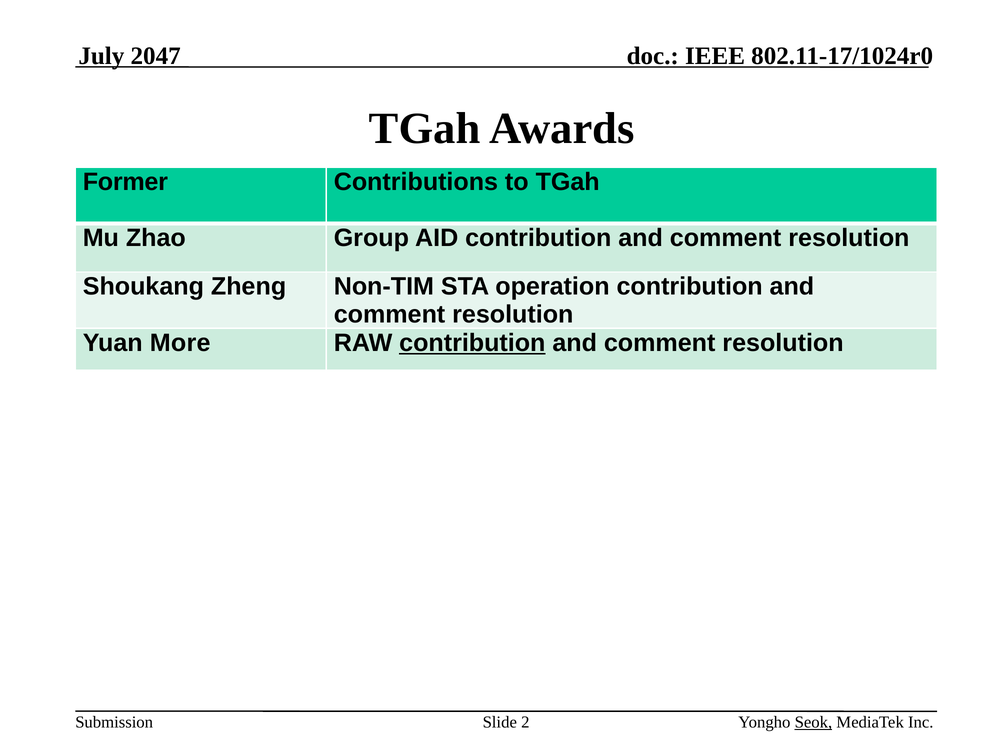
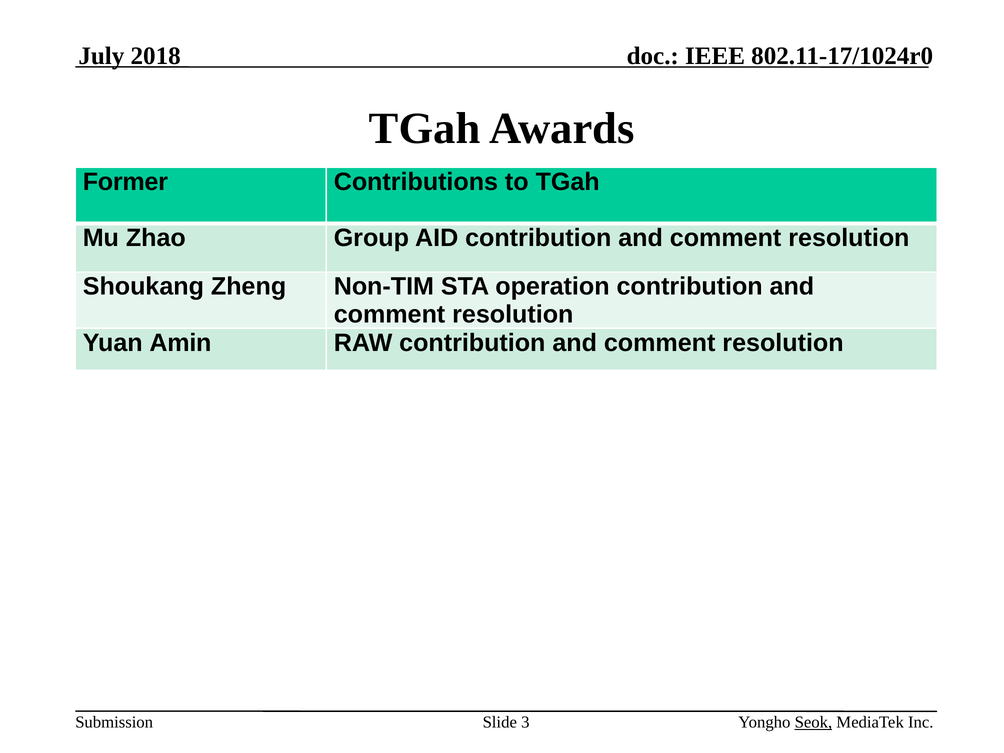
2047: 2047 -> 2018 (156, 56)
More: More -> Amin (180, 343)
contribution underline: present -> none (472, 343)
2: 2 -> 3 (525, 722)
